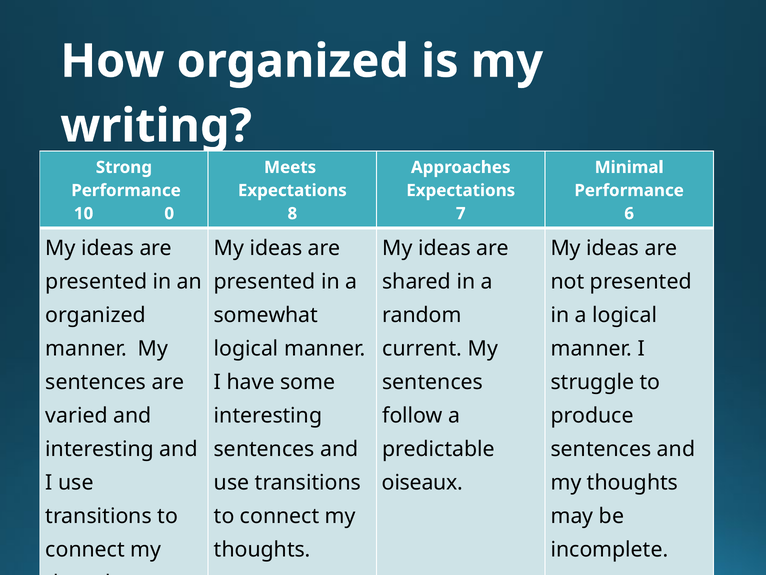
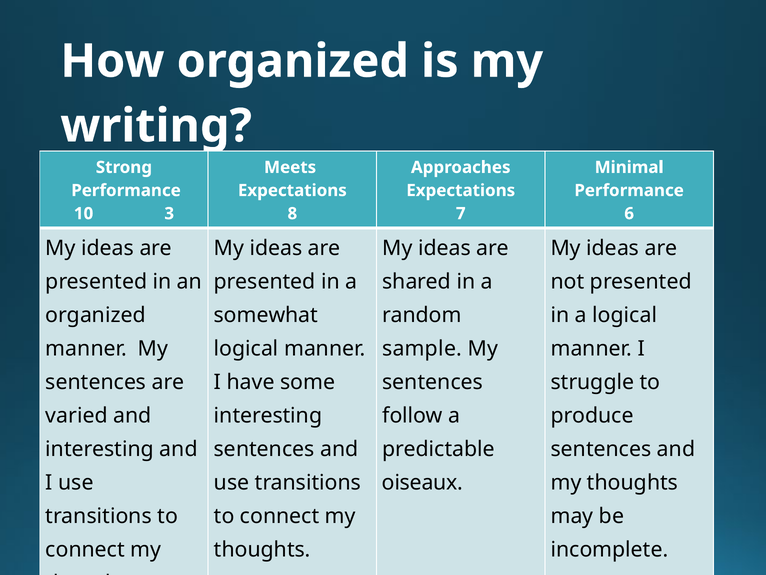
0: 0 -> 3 (169, 213)
current: current -> sample (422, 348)
